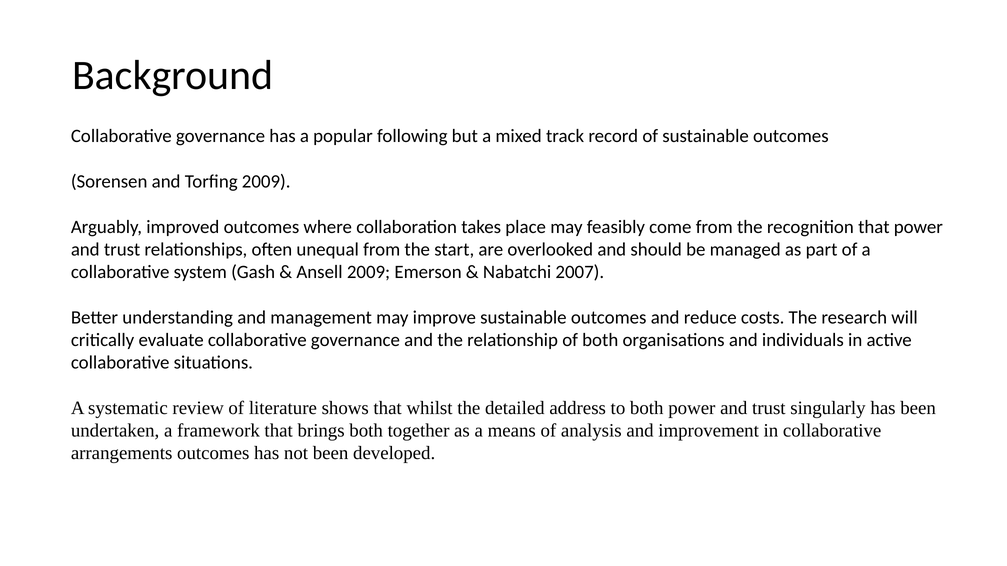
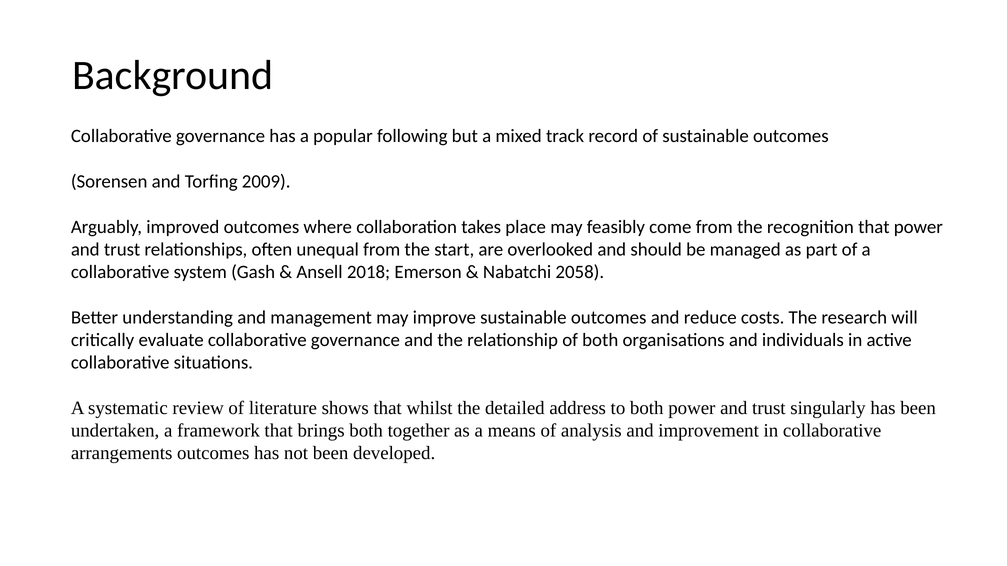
Ansell 2009: 2009 -> 2018 (369, 272)
2007: 2007 -> 2058 (580, 272)
